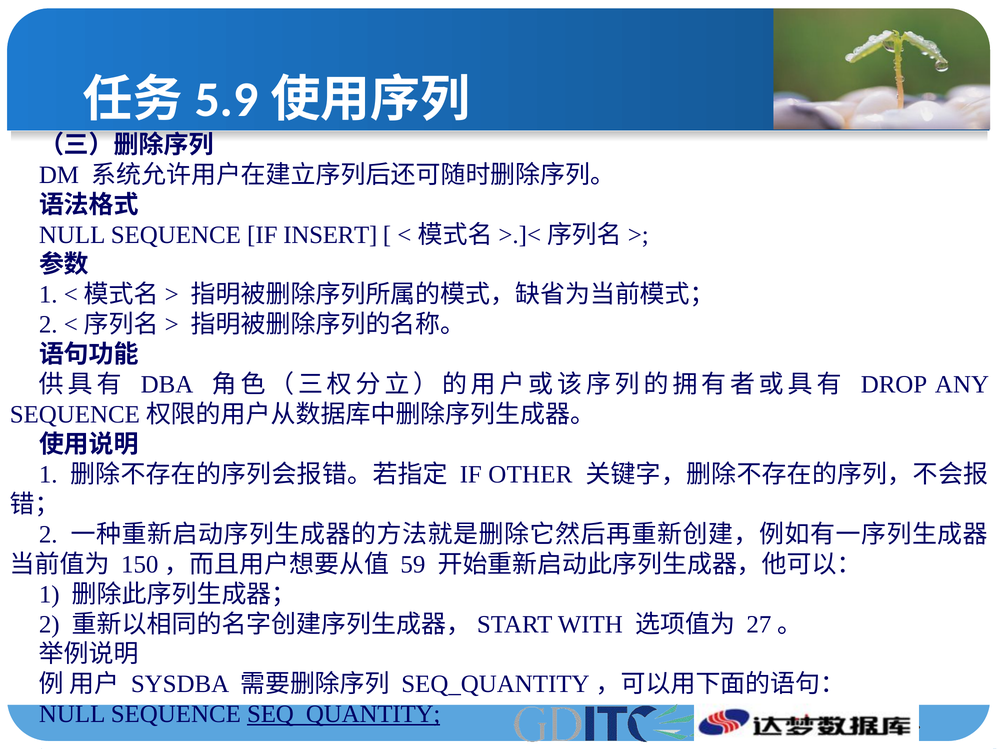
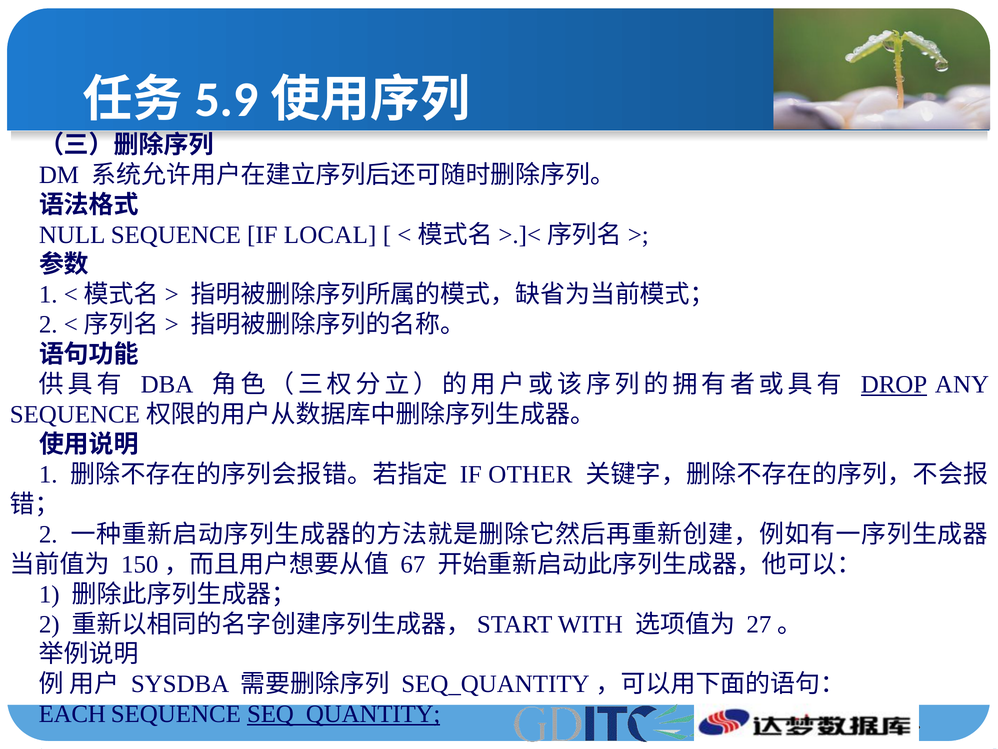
INSERT: INSERT -> LOCAL (330, 235)
DROP underline: none -> present (894, 384)
59: 59 -> 67 (413, 564)
NULL: NULL -> EACH (72, 714)
